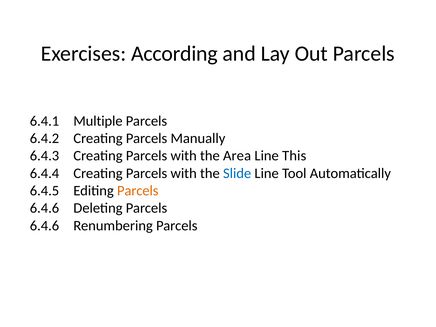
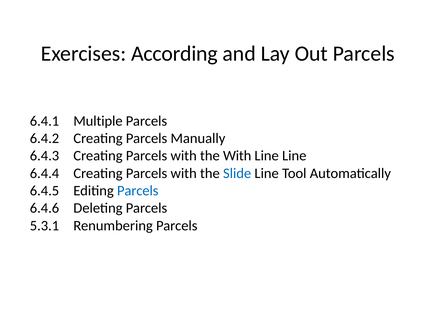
the Area: Area -> With (237, 156)
Line This: This -> Line (294, 156)
Parcels colour: orange -> blue (138, 191)
6.4.6: 6.4.6 -> 5.3.1 (44, 226)
